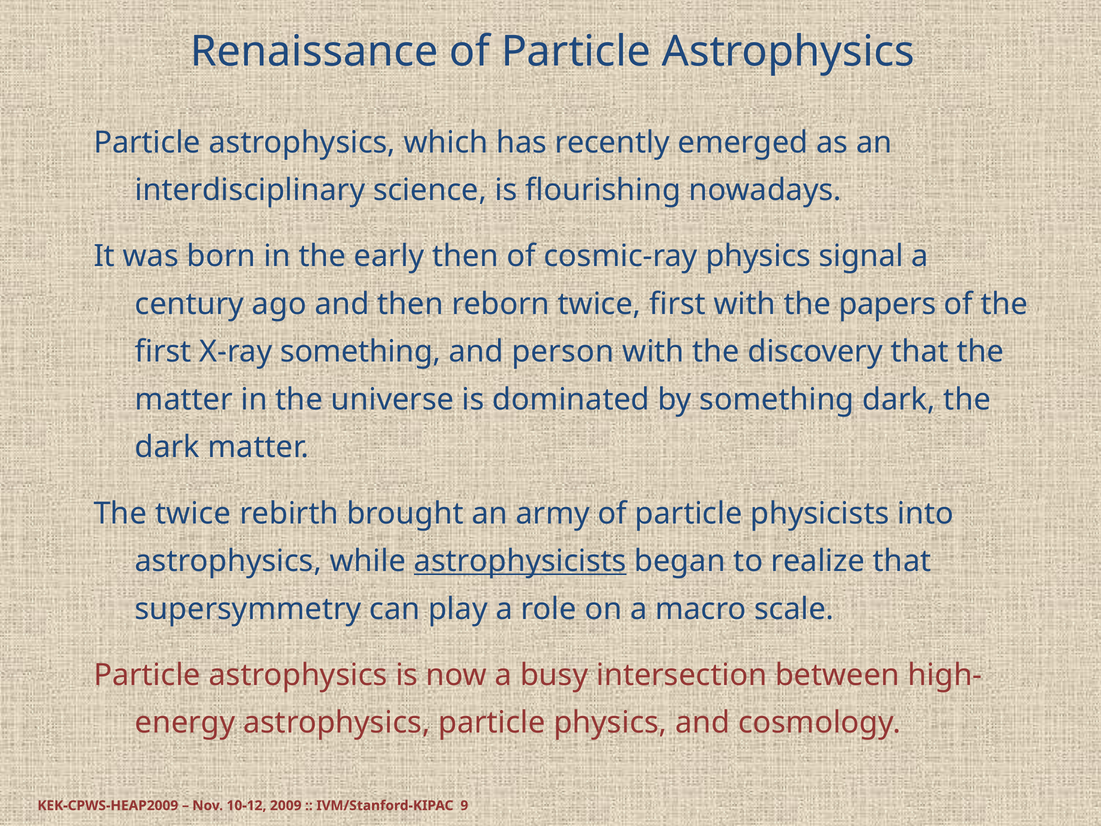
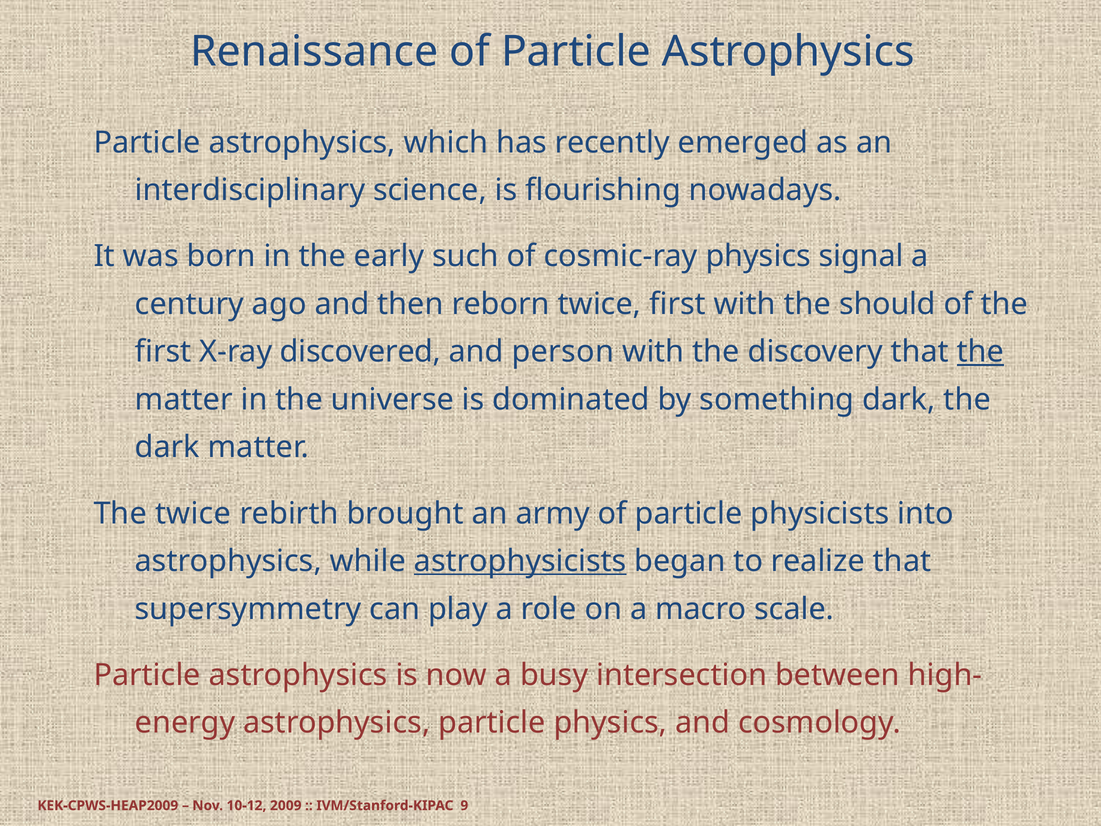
early then: then -> such (466, 256)
papers: papers -> should (887, 304)
X-ray something: something -> discovered (361, 352)
the underline: none -> present (981, 352)
